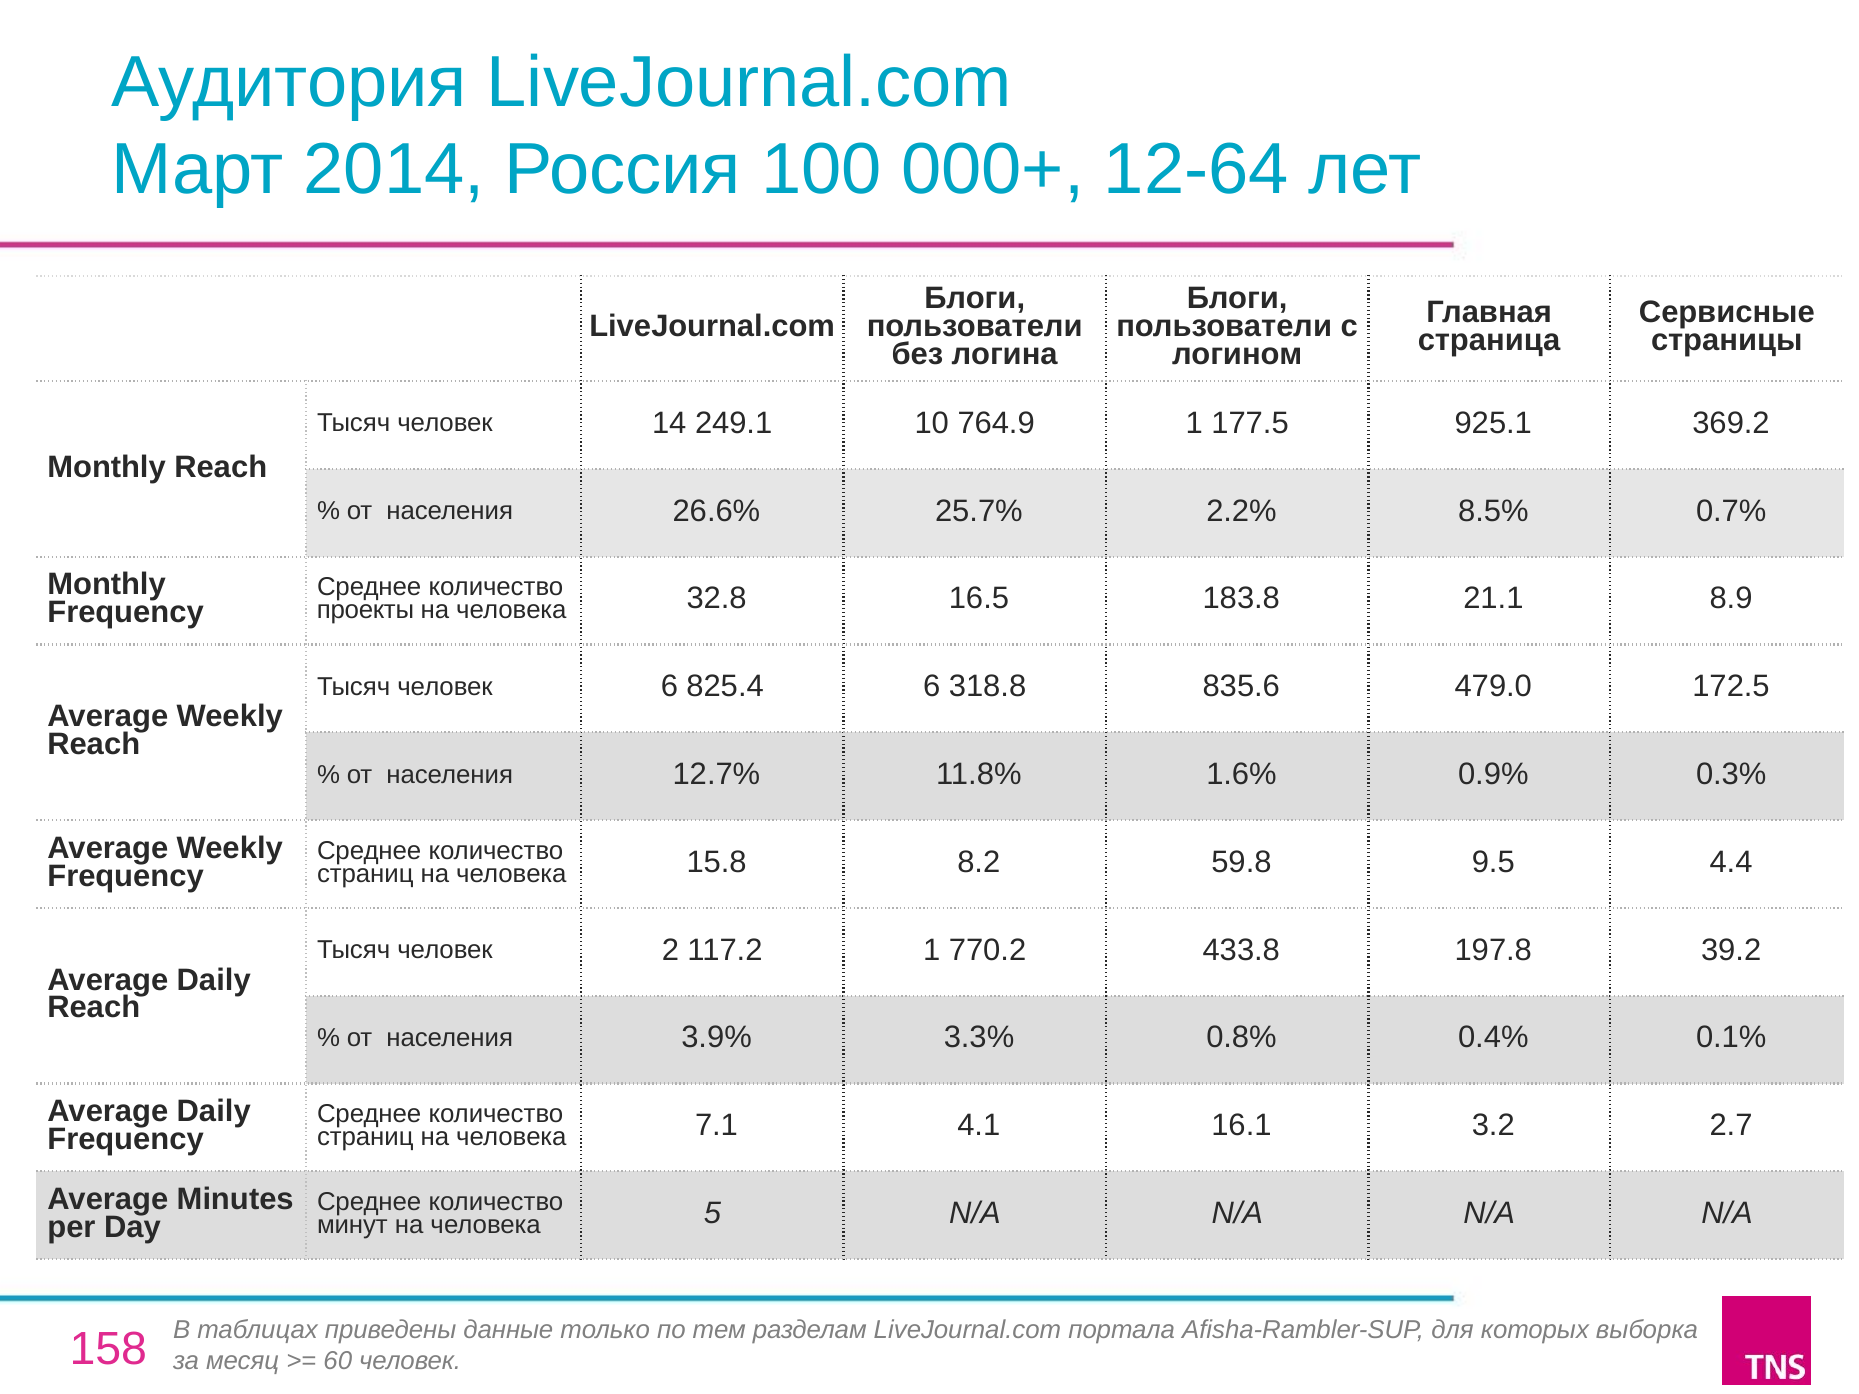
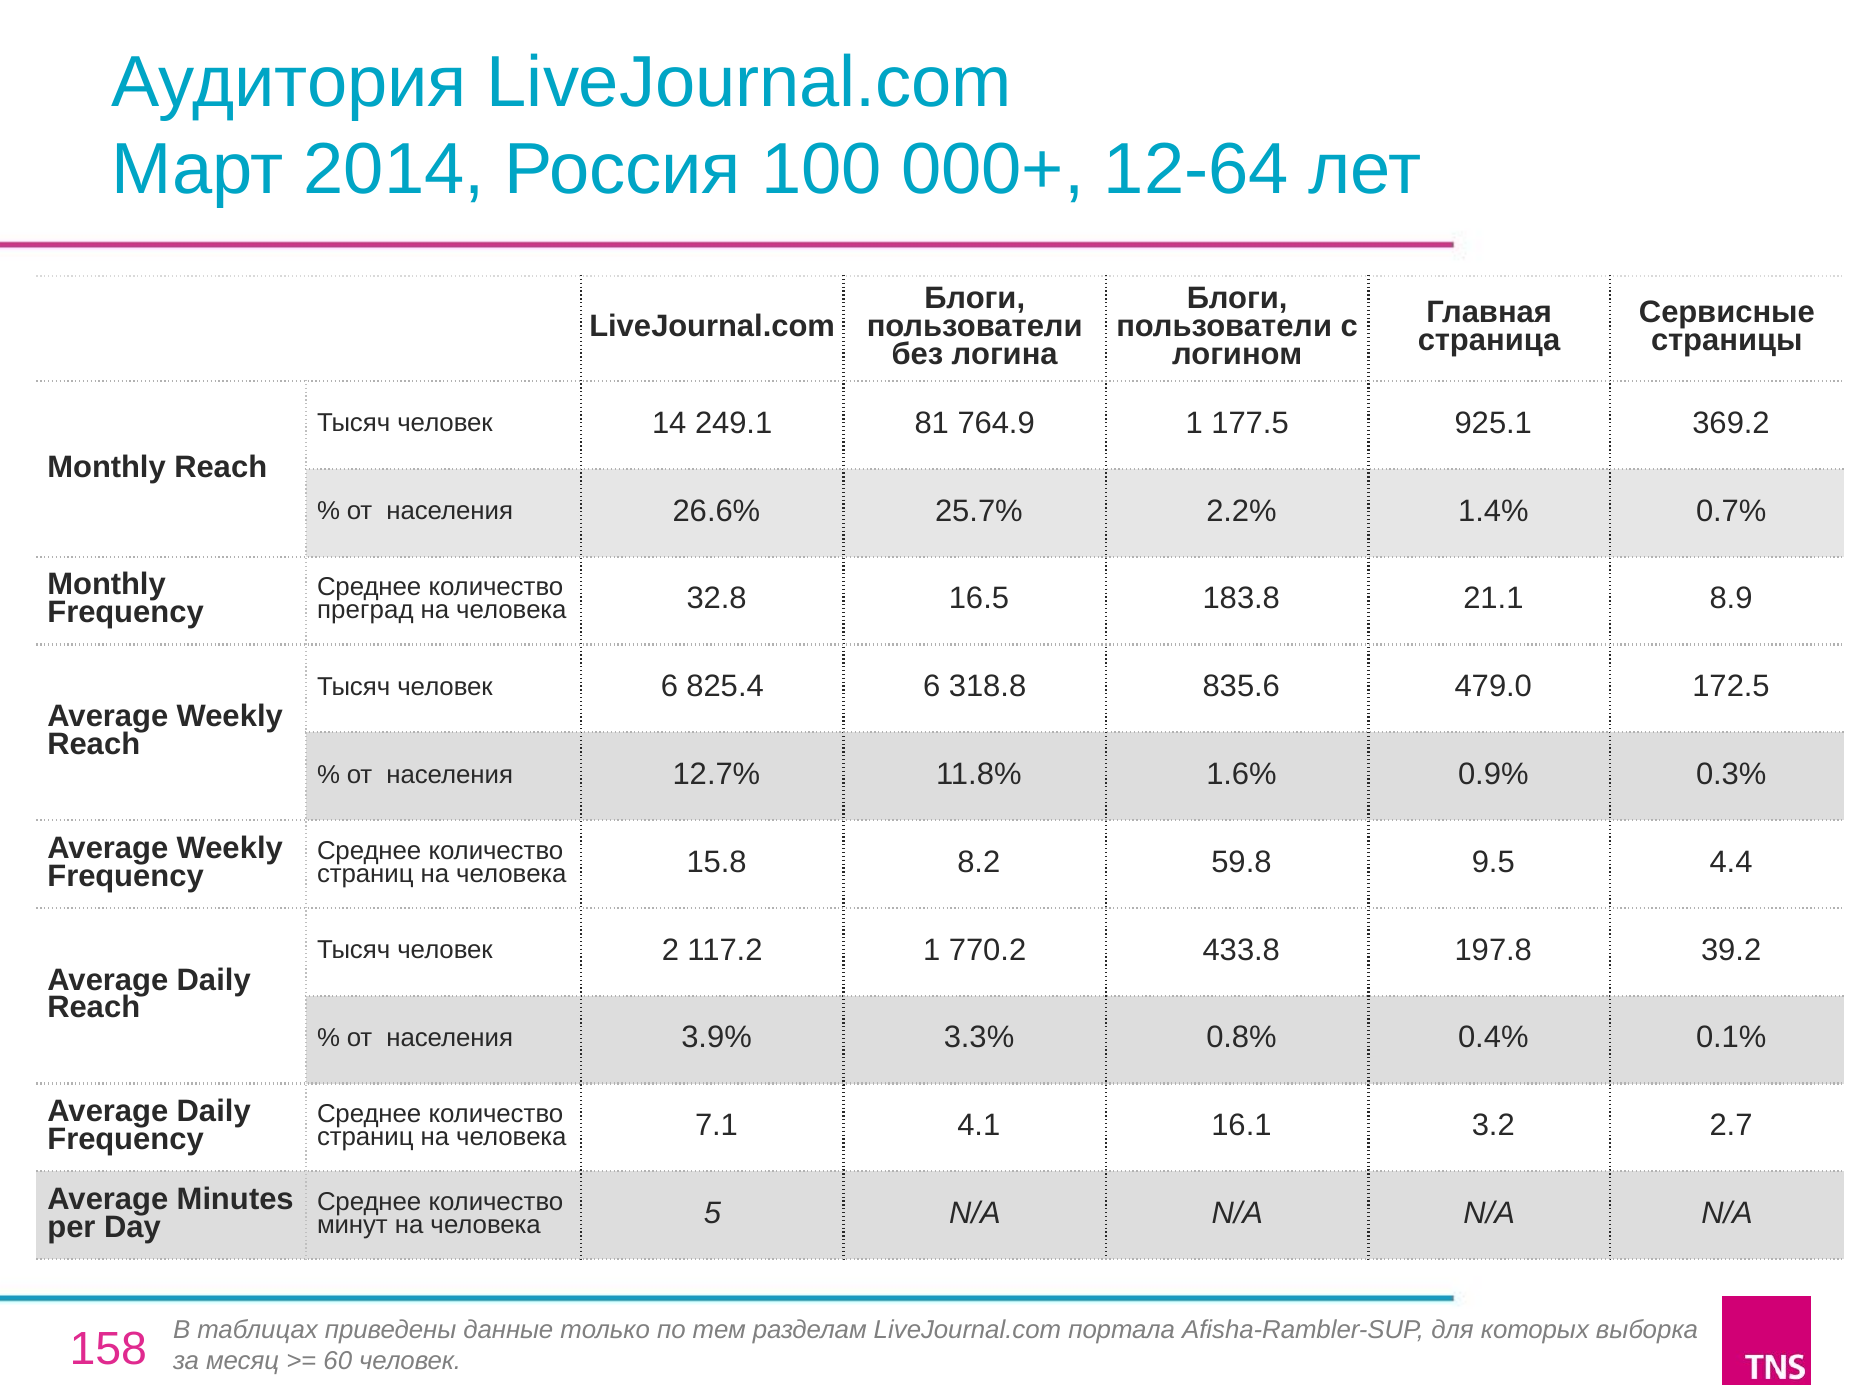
10: 10 -> 81 (932, 423)
8.5%: 8.5% -> 1.4% (1493, 511)
проекты: проекты -> преград (365, 611)
